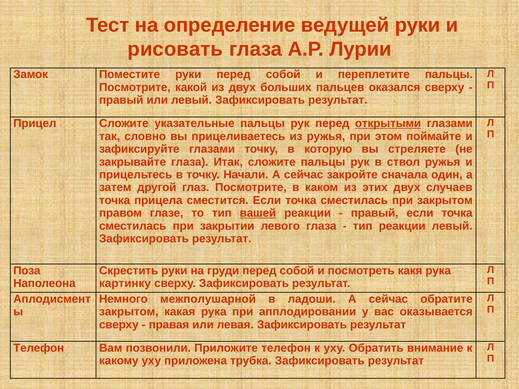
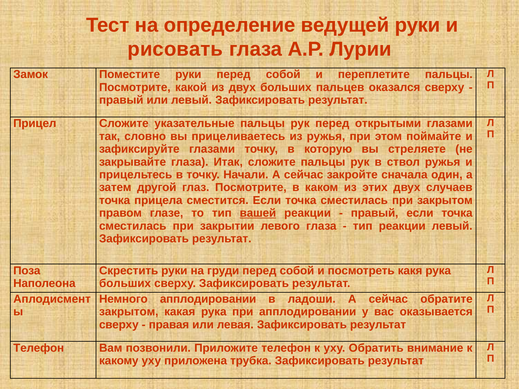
открытыми underline: present -> none (388, 124)
картинку: картинку -> больших (125, 284)
Немного межполушарной: межполушарной -> апплодировании (208, 299)
